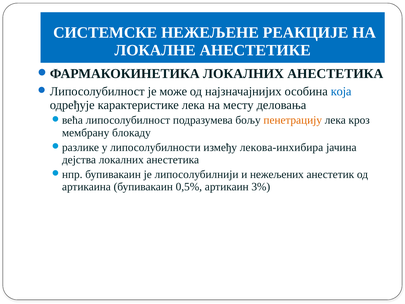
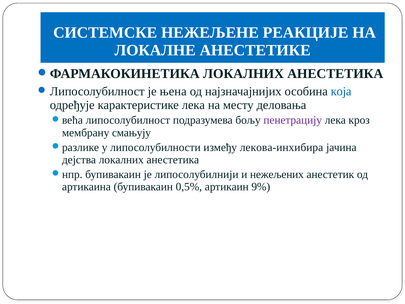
може: може -> њена (173, 91)
пенетрацију colour: orange -> purple (293, 120)
блокаду: блокаду -> смањују (131, 133)
3%: 3% -> 9% (261, 187)
